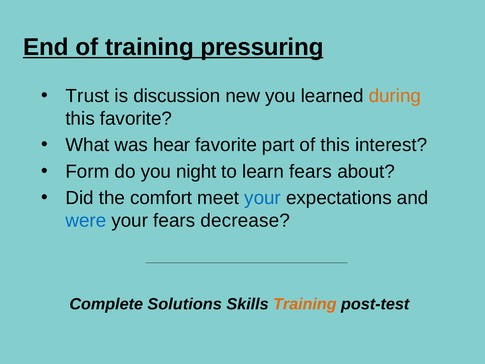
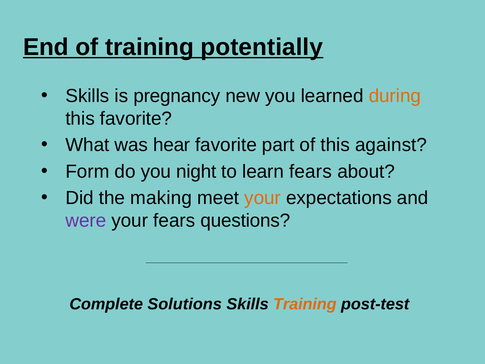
pressuring: pressuring -> potentially (262, 47)
Trust: Trust -> Skills (87, 96)
discussion: discussion -> pregnancy (177, 96)
interest: interest -> against (391, 145)
comfort: comfort -> making (161, 198)
your colour: blue -> orange (263, 198)
were colour: blue -> purple (86, 220)
decrease: decrease -> questions (245, 220)
